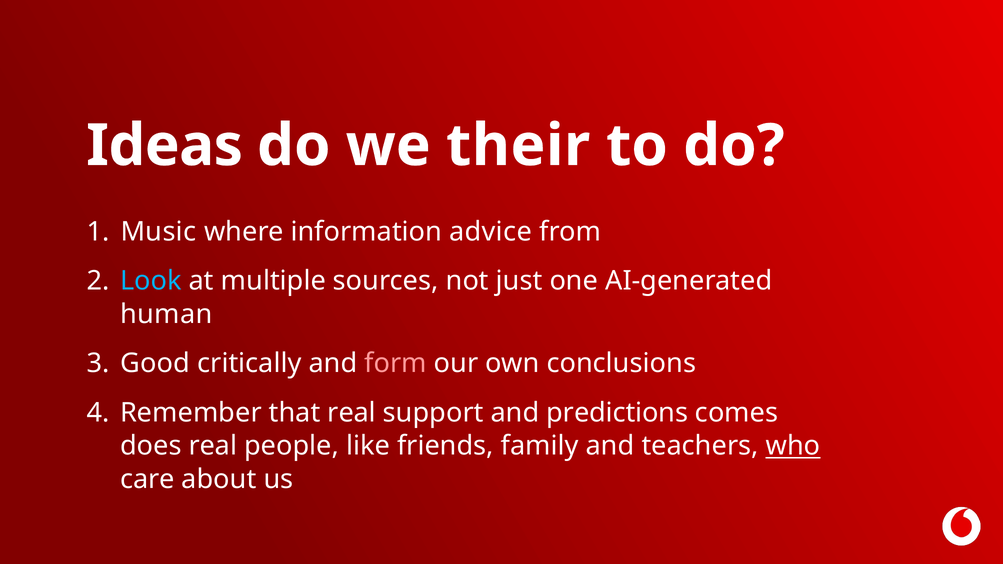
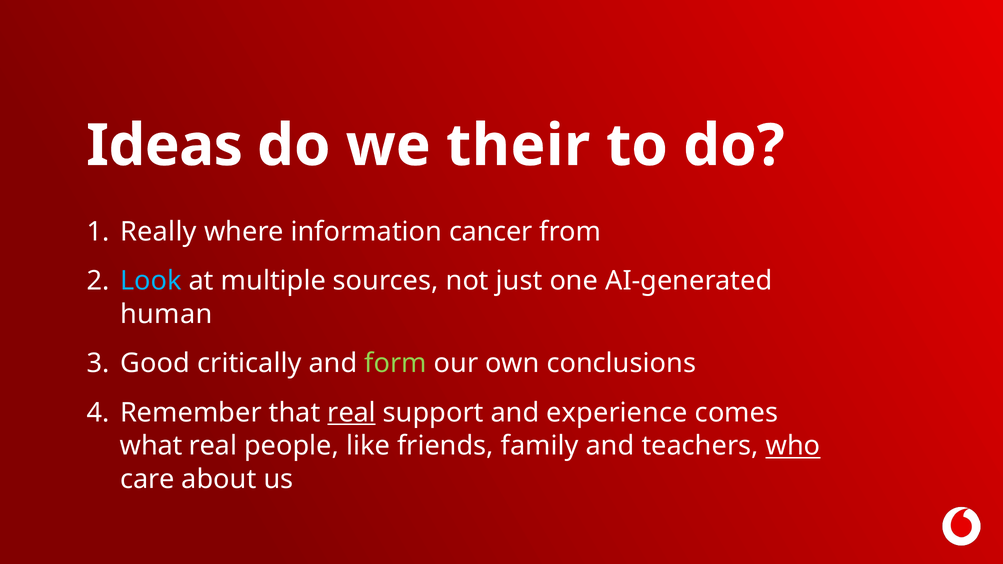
Music: Music -> Really (158, 232)
advice: advice -> cancer (491, 232)
form colour: pink -> light green (396, 364)
real underline: none -> present (352, 413)
predictions: predictions -> experience (617, 413)
does: does -> what (151, 446)
